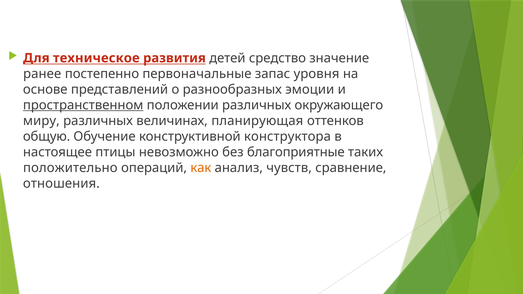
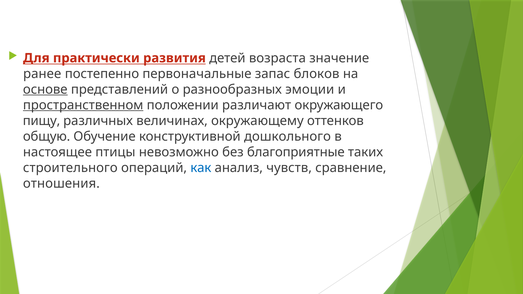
техническое: техническое -> практически (96, 58)
средство: средство -> возраста (277, 58)
уровня: уровня -> блоков (317, 74)
основе underline: none -> present (45, 89)
положении различных: различных -> различают (257, 105)
миру: миру -> пищу (41, 121)
планирующая: планирующая -> окружающему (257, 121)
конструктора: конструктора -> дошкольного (287, 137)
положительно: положительно -> строительного (70, 168)
как colour: orange -> blue (201, 168)
